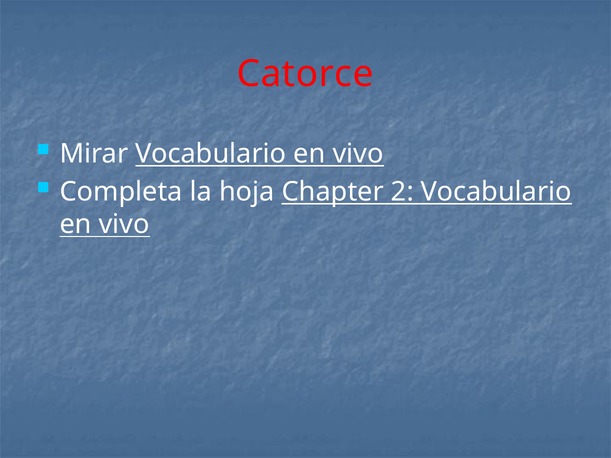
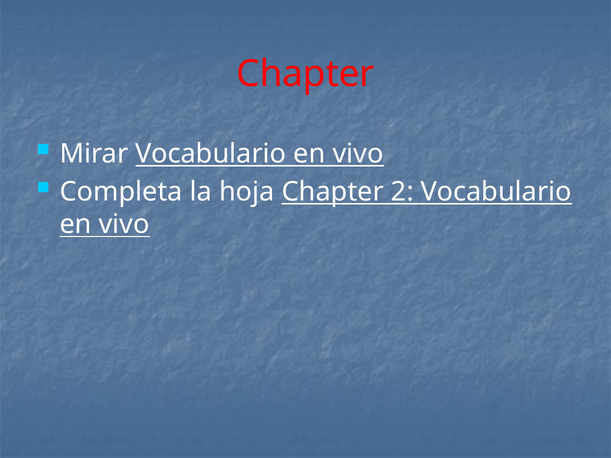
Catorce: Catorce -> Chapter (306, 74)
